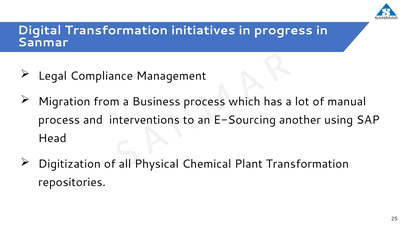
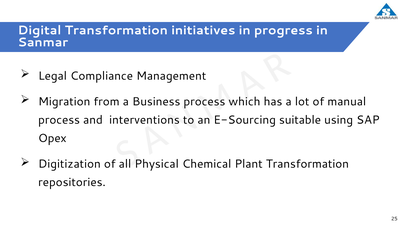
another: another -> suitable (300, 120)
Head: Head -> Opex (52, 138)
